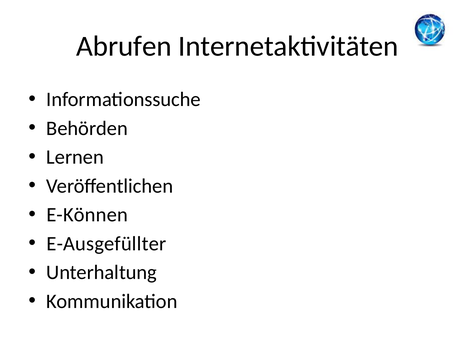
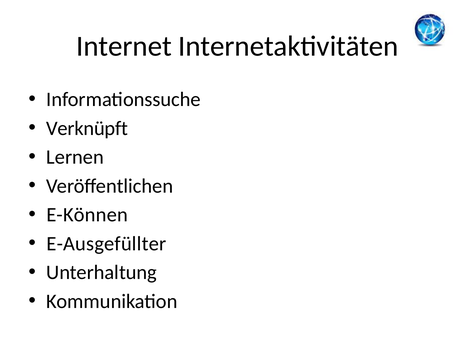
Abrufen: Abrufen -> Internet (124, 46)
Behörden: Behörden -> Verknüpft (87, 128)
